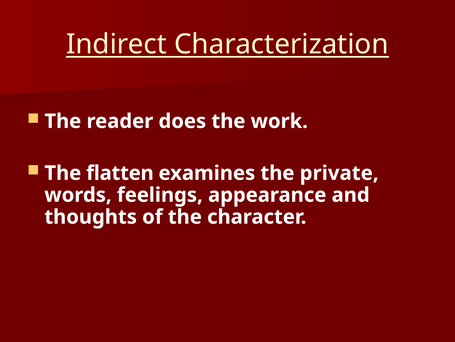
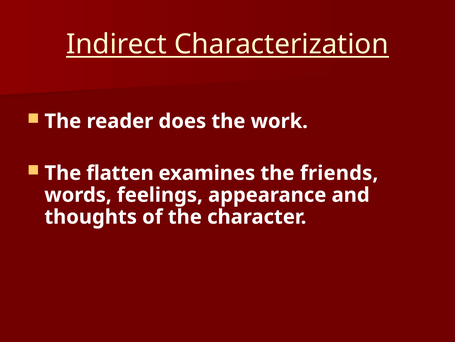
private: private -> friends (339, 173)
